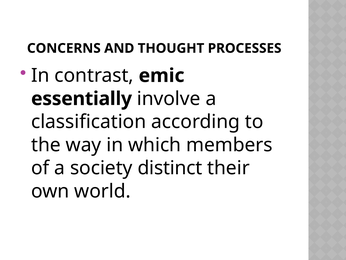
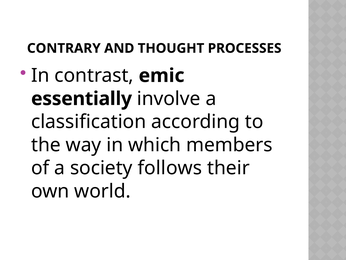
CONCERNS: CONCERNS -> CONTRARY (64, 48)
distinct: distinct -> follows (170, 168)
